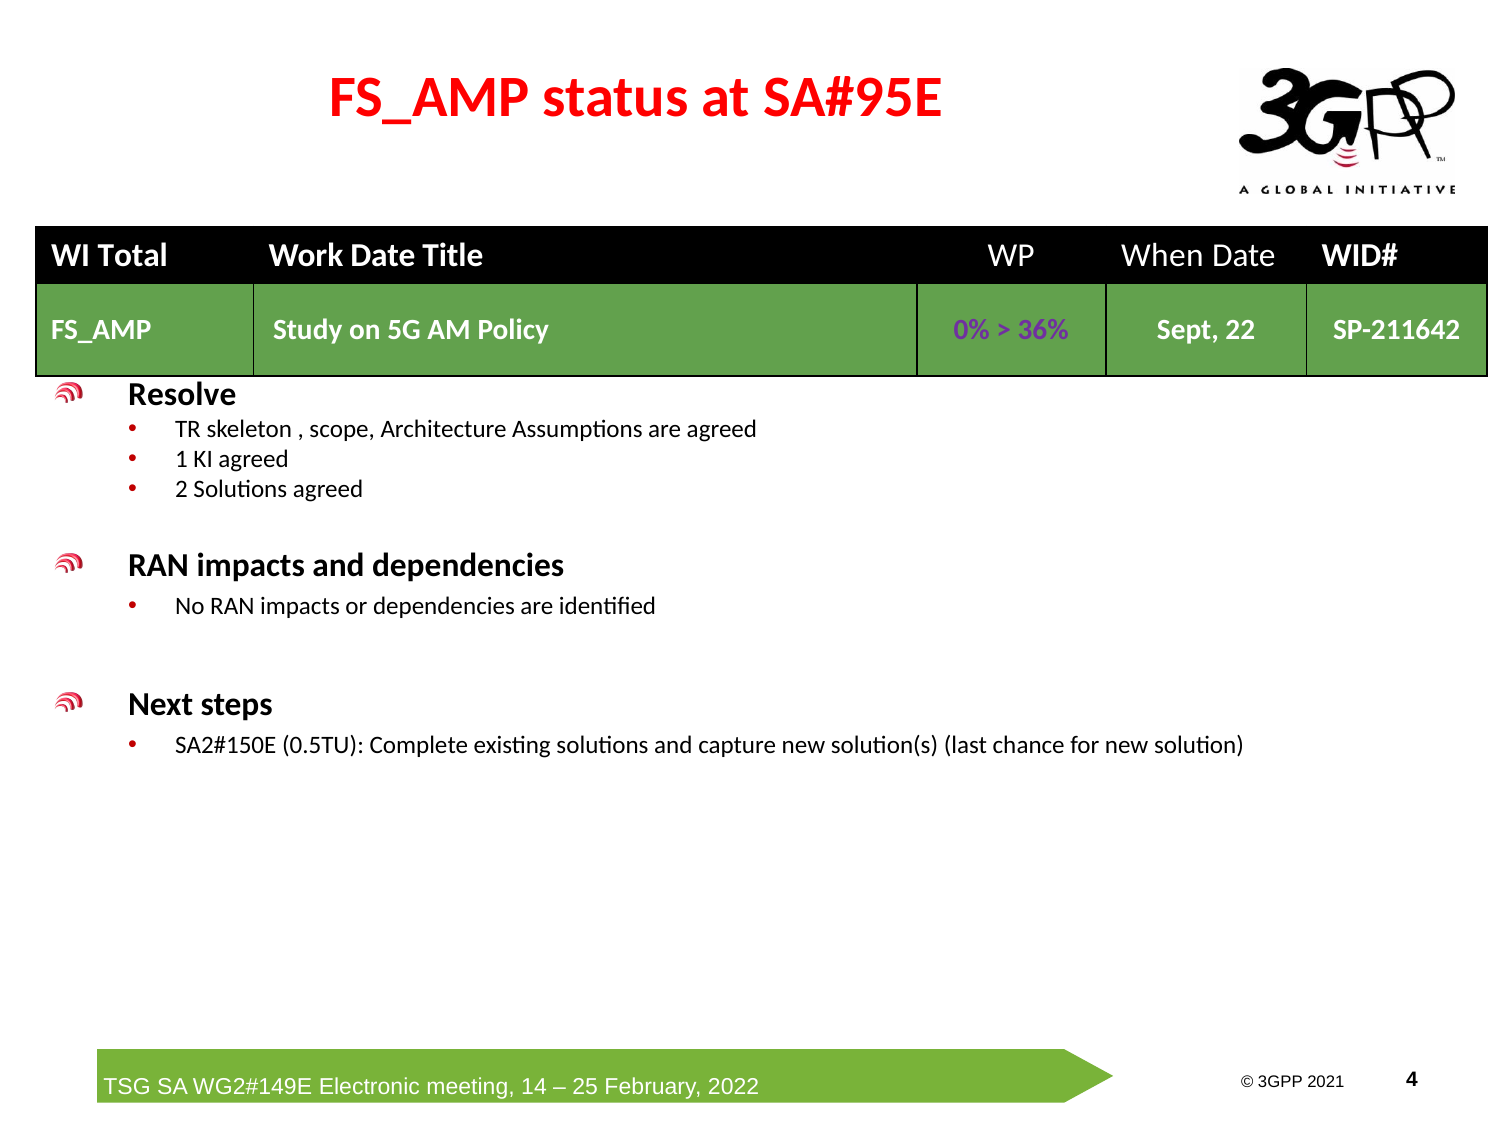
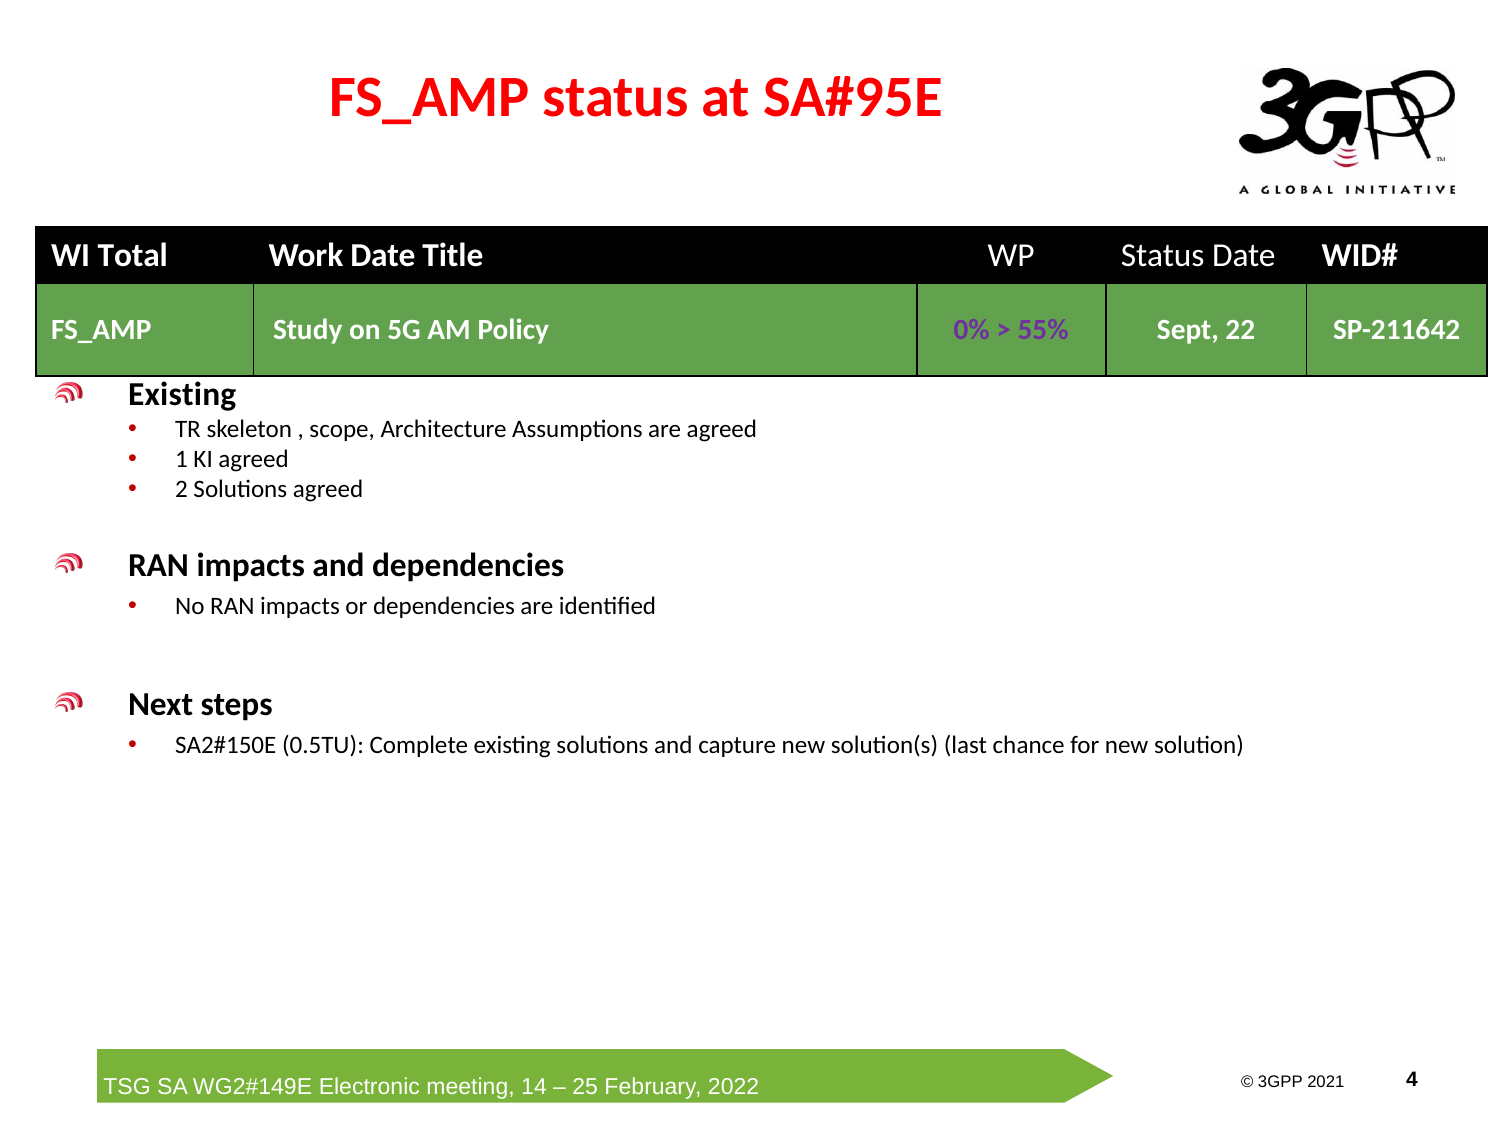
WP When: When -> Status (1163, 255)
36%: 36% -> 55% (1043, 330)
Resolve: Resolve -> Existing (182, 395)
